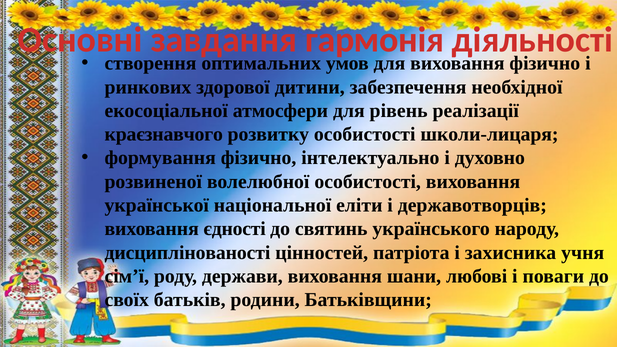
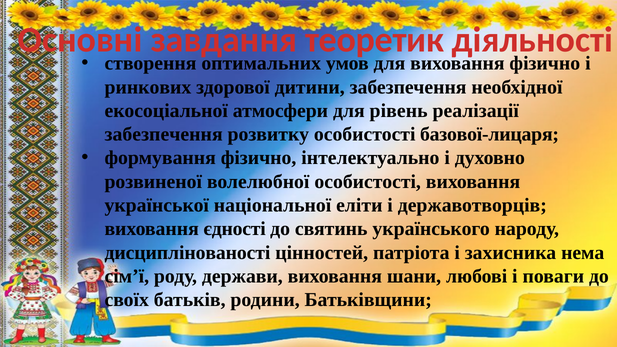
гармонія: гармонія -> теоретик (375, 40)
краєзнавчого: краєзнавчого -> забезпечення (164, 134)
школи-лицаря: школи-лицаря -> базової-лицаря (490, 134)
учня: учня -> нема (583, 253)
